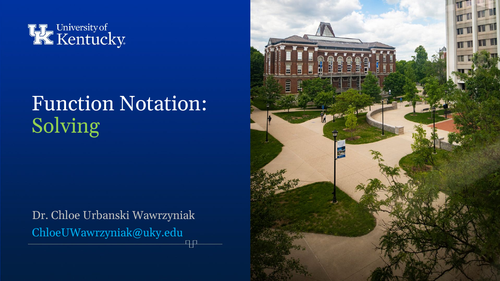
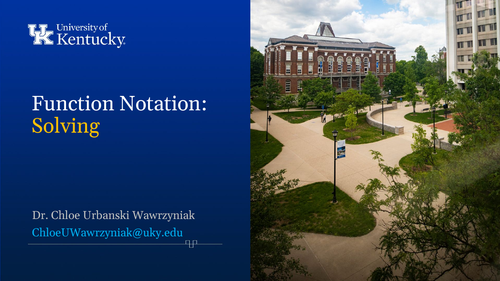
Solving colour: light green -> yellow (66, 126)
